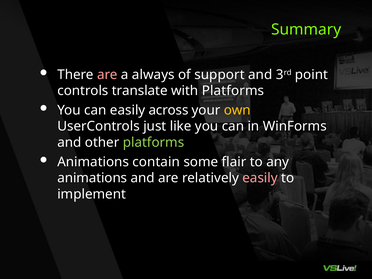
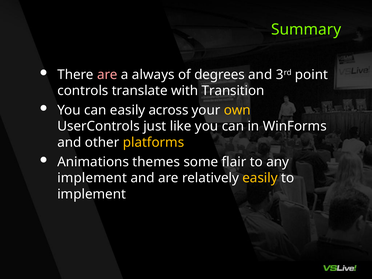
support: support -> degrees (220, 75)
with Platforms: Platforms -> Transition (233, 91)
platforms colour: light green -> yellow (153, 142)
contain: contain -> themes (156, 162)
animations: animations -> implement (92, 178)
easily colour: pink -> yellow (260, 178)
